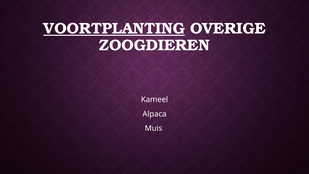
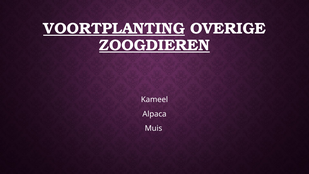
ZOOGDIEREN underline: none -> present (154, 45)
